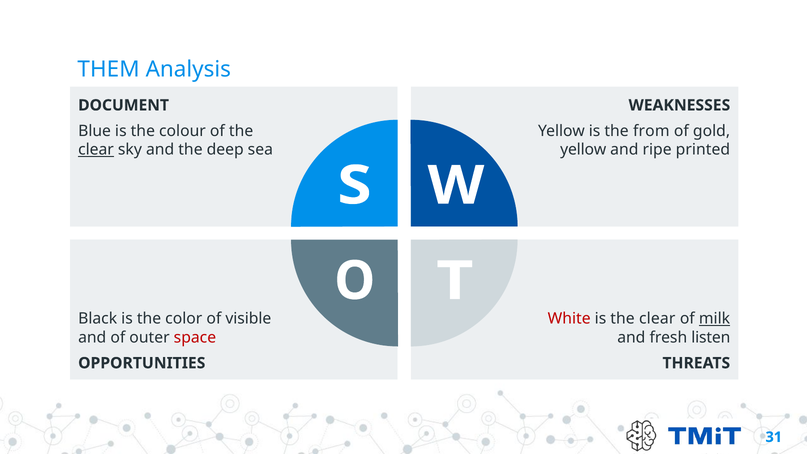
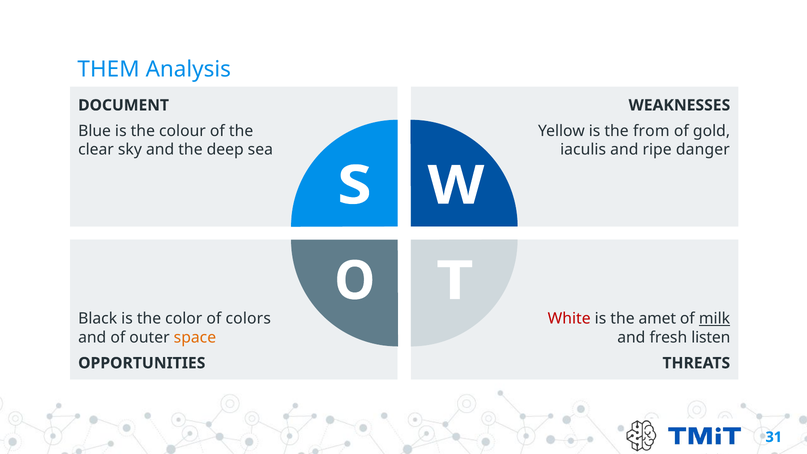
clear underline: present -> none (96, 150)
yellow: yellow -> iaculis (583, 150)
printed: printed -> danger (703, 150)
visible: visible -> colors (248, 319)
is the clear: clear -> amet (657, 319)
space colour: red -> orange (195, 337)
